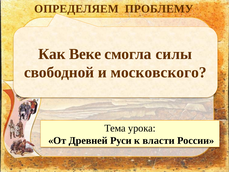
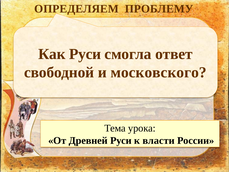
Как Веке: Веке -> Руси (85, 54)
силы: силы -> ответ (174, 54)
